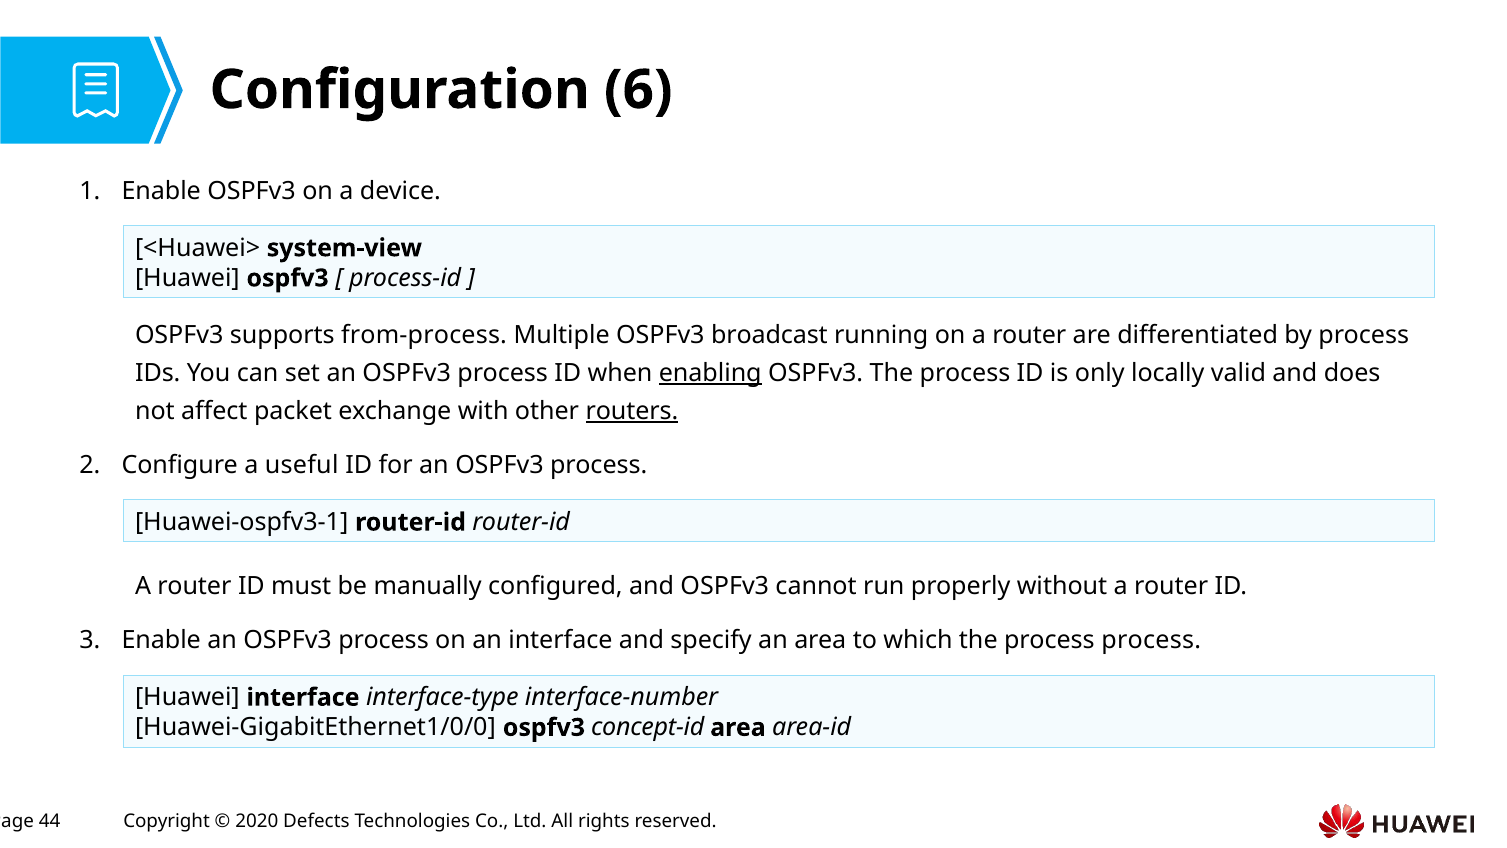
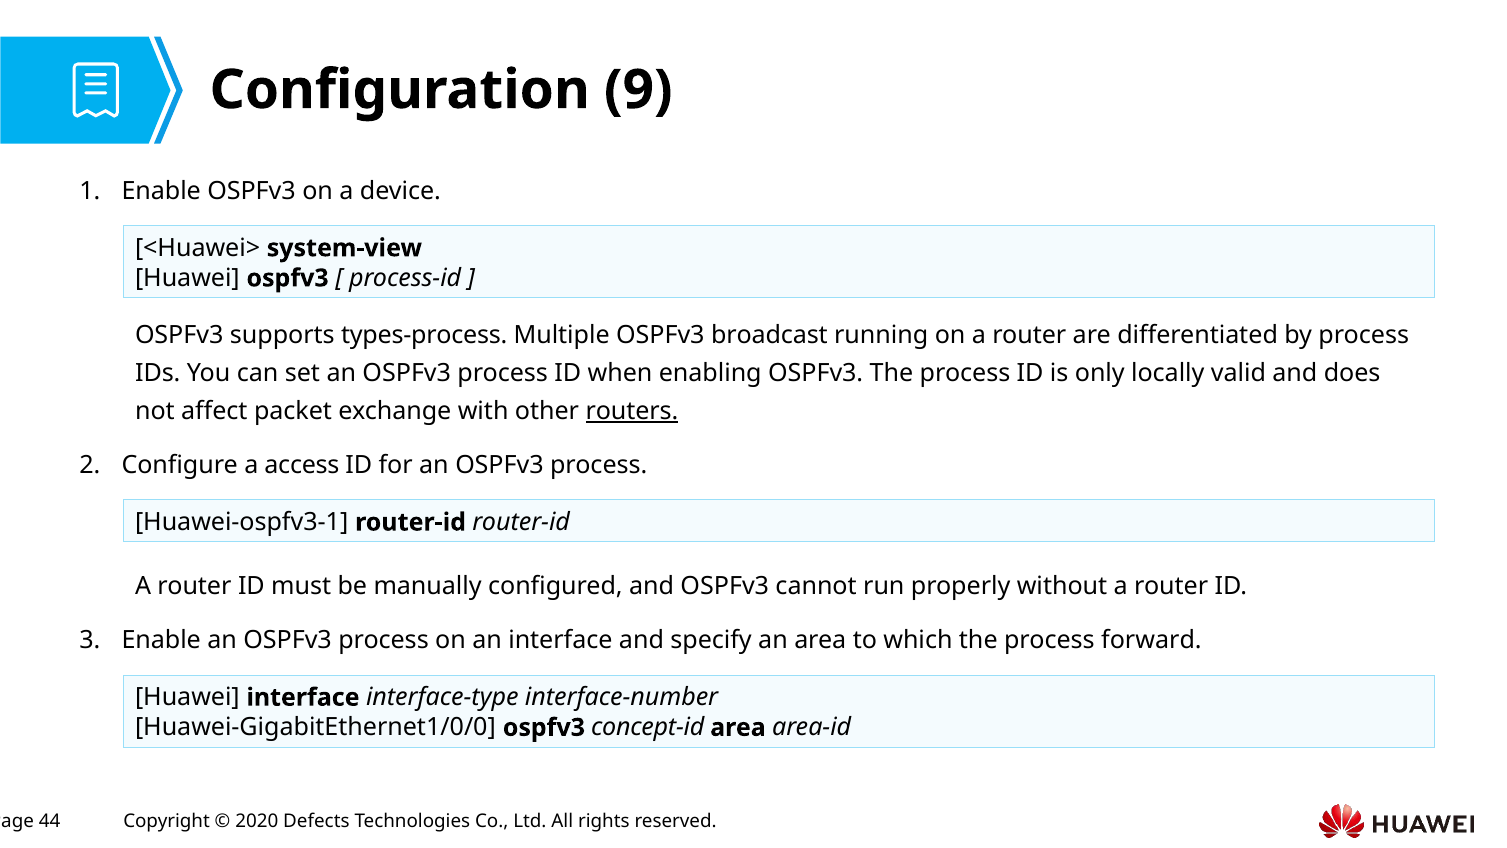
6: 6 -> 9 (638, 90)
from-process: from-process -> types-process (424, 336)
enabling underline: present -> none (710, 373)
useful: useful -> access (302, 465)
process process: process -> forward (1151, 640)
